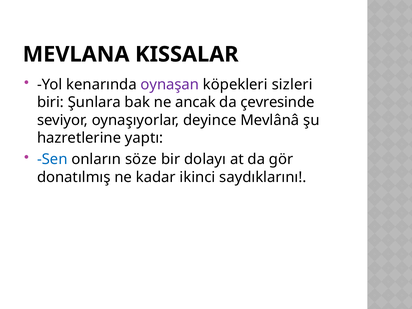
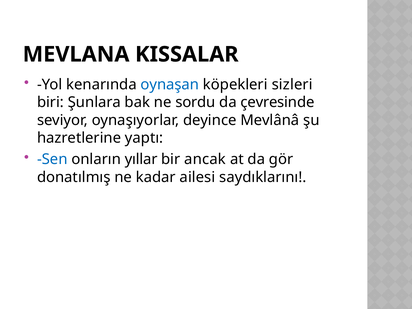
oynaşan colour: purple -> blue (170, 85)
ancak: ancak -> sordu (195, 102)
söze: söze -> yıllar (141, 159)
dolayı: dolayı -> ancak (205, 159)
ikinci: ikinci -> ailesi (197, 177)
